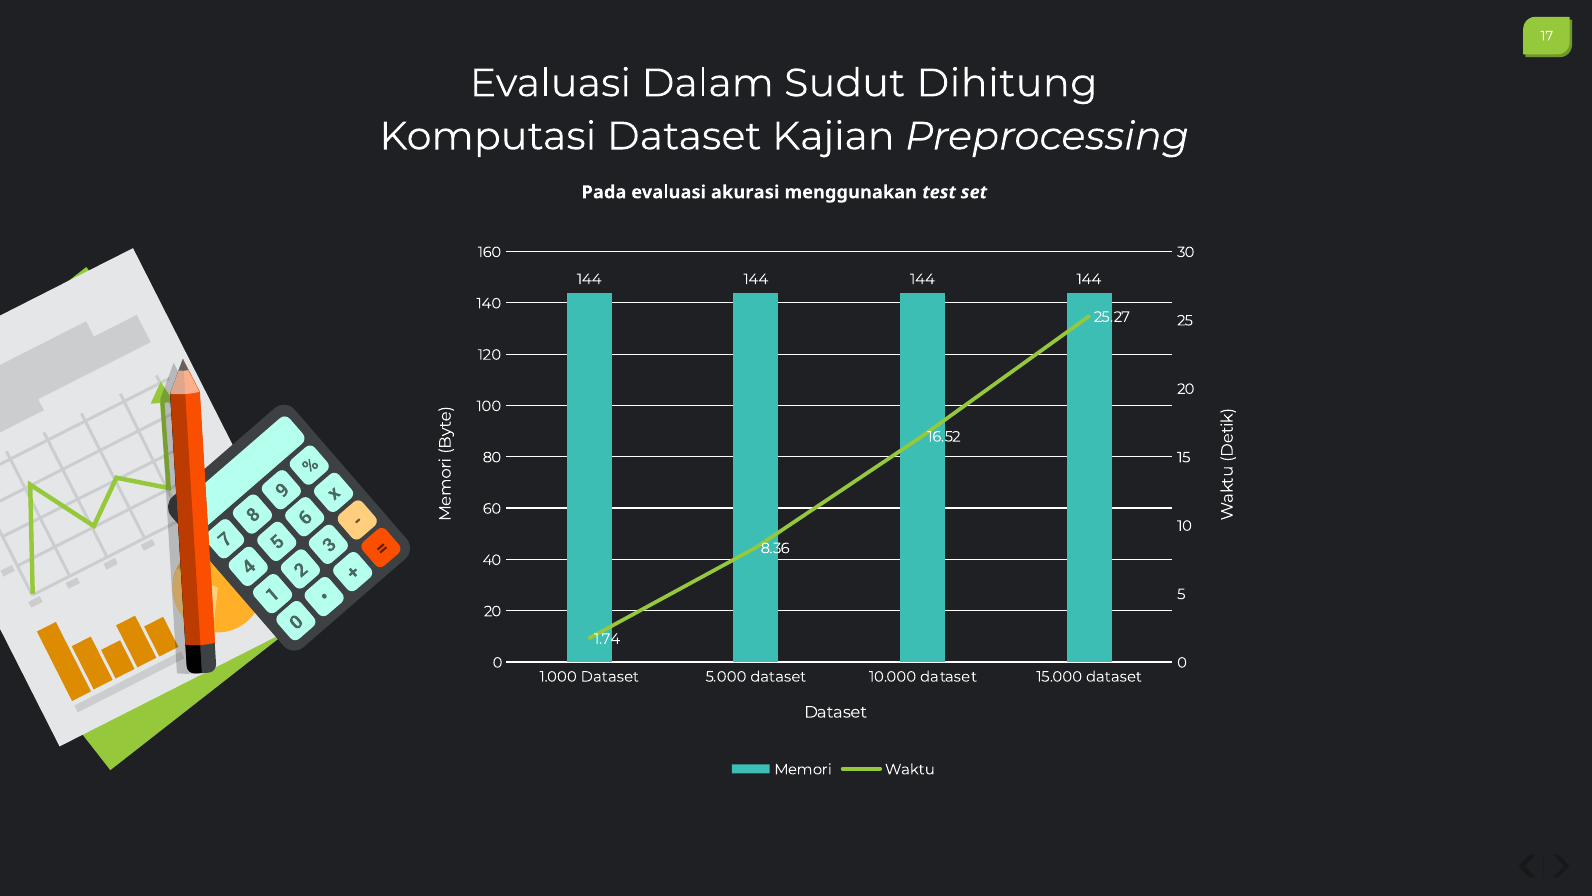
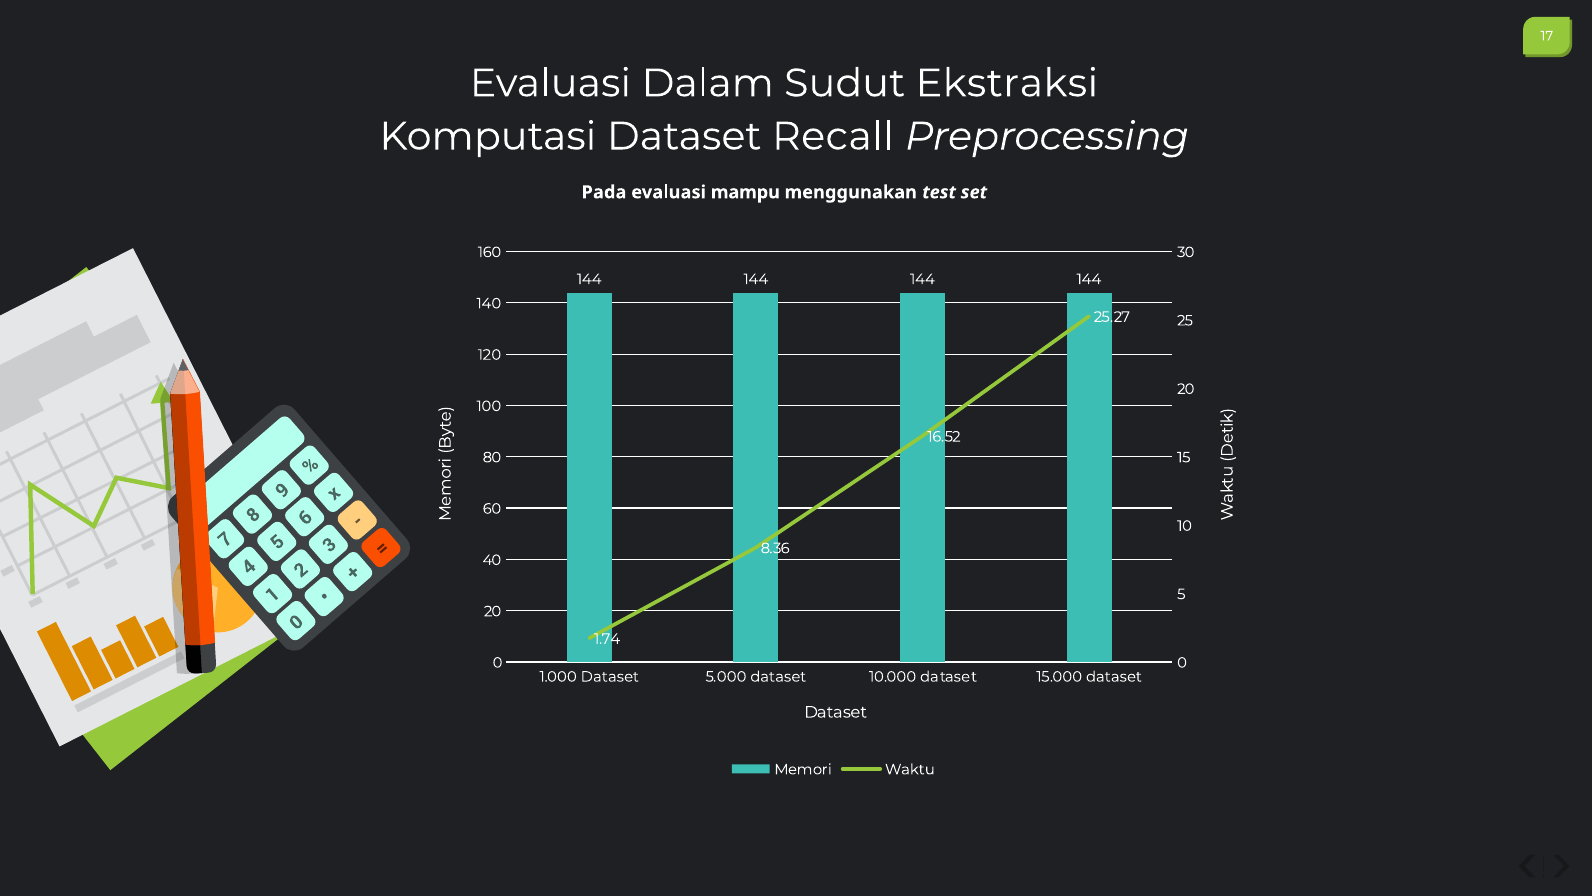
Dihitung: Dihitung -> Ekstraksi (1007, 83)
Kajian: Kajian -> Recall (833, 136)
akurasi: akurasi -> mampu (745, 192)
